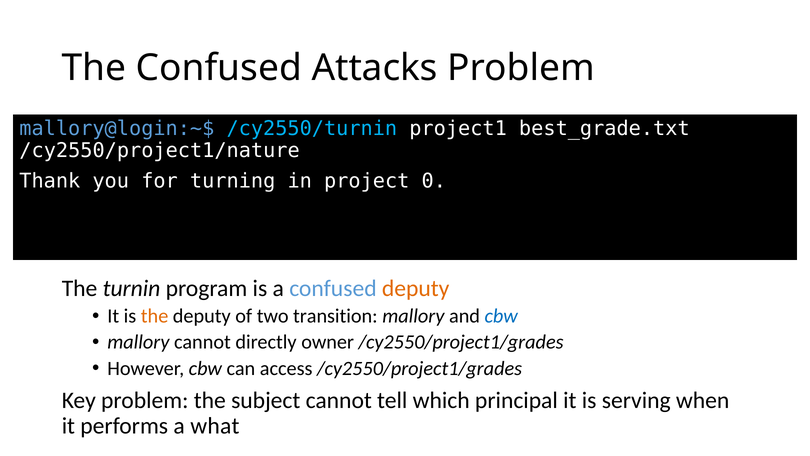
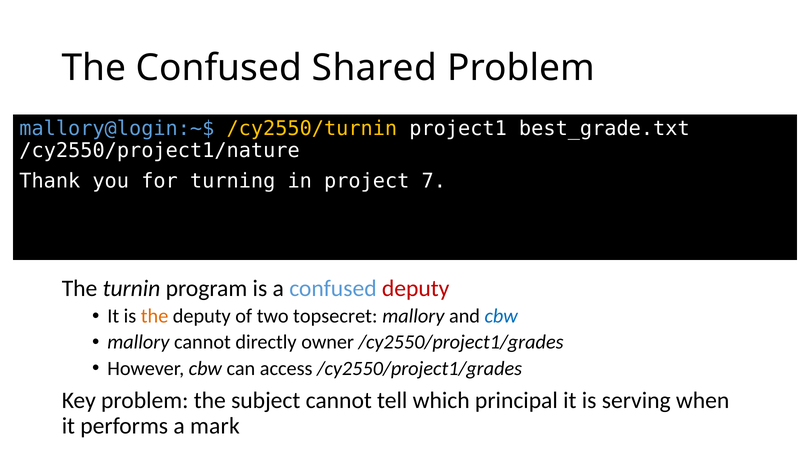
Attacks: Attacks -> Shared (374, 68)
/cy2550/turnin colour: light blue -> yellow (312, 129)
0: 0 -> 7 (434, 181)
deputy colour: orange -> red (416, 288)
transition: transition -> topsecret (335, 316)
what: what -> mark (215, 426)
